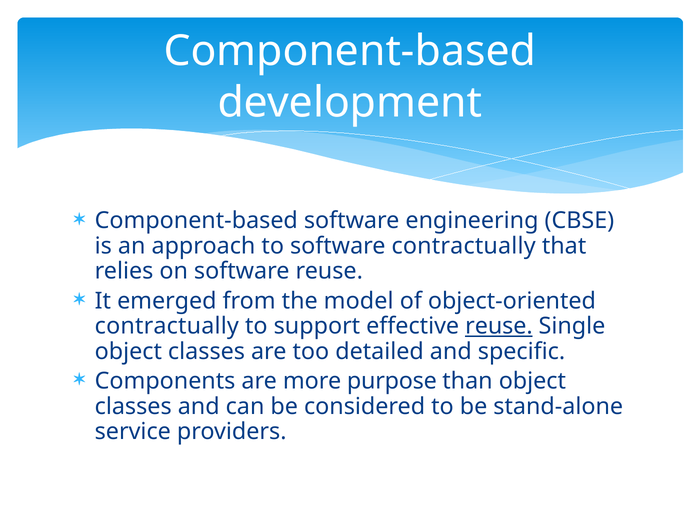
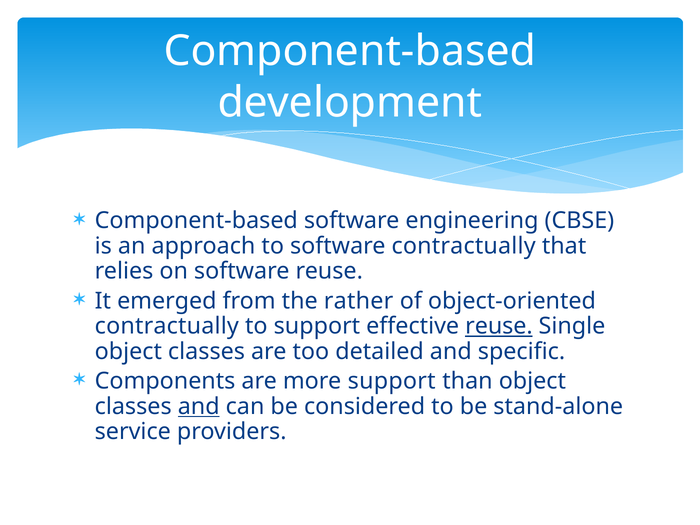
model: model -> rather (359, 301)
more purpose: purpose -> support (392, 381)
and underline: none -> present (199, 406)
